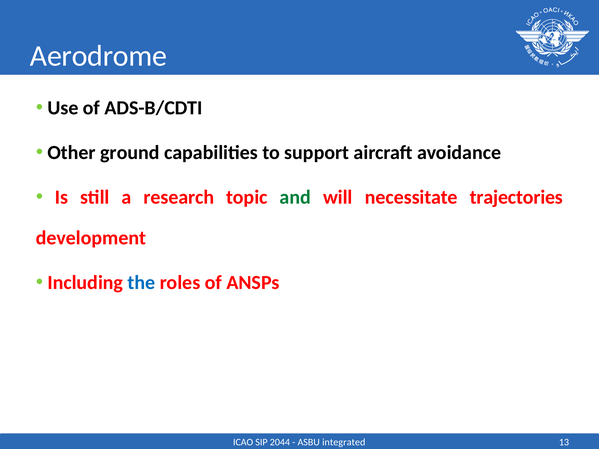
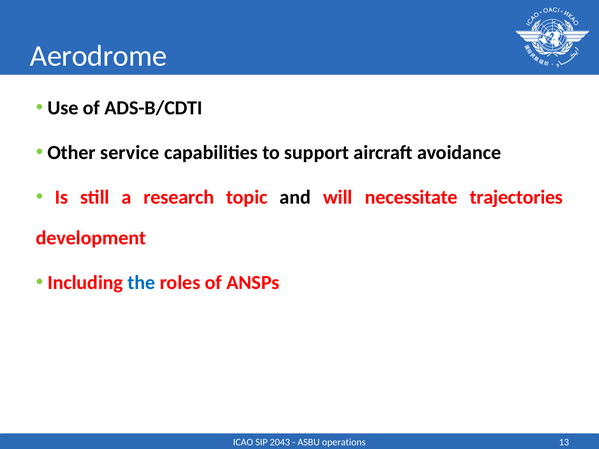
ground: ground -> service (130, 153)
and colour: green -> black (295, 197)
2044: 2044 -> 2043 (280, 442)
integrated: integrated -> operations (344, 442)
